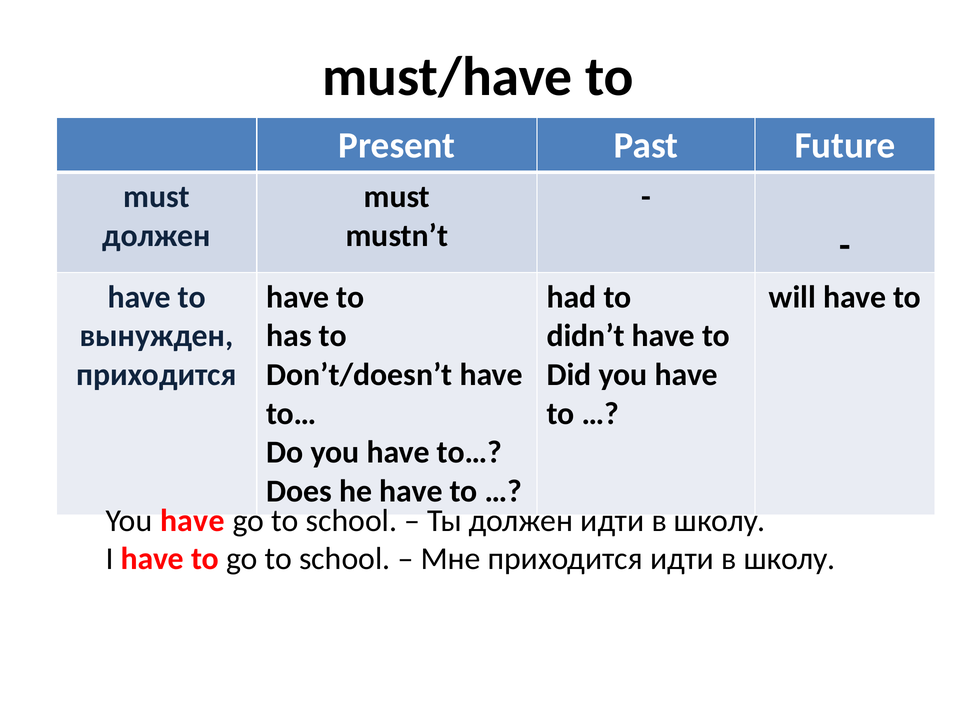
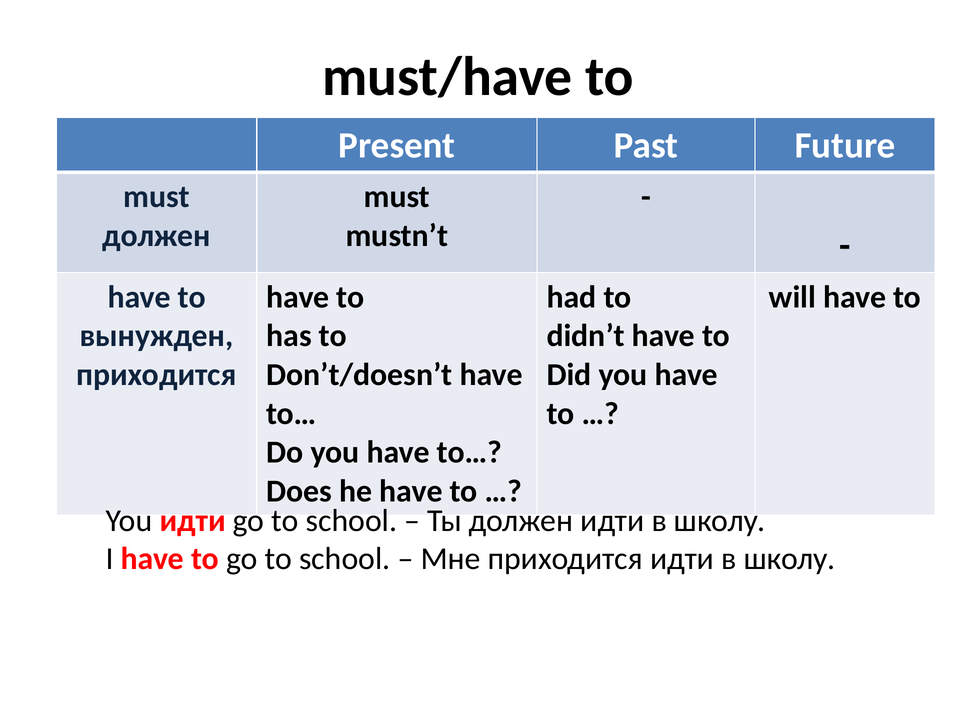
have: have -> идти (193, 520)
